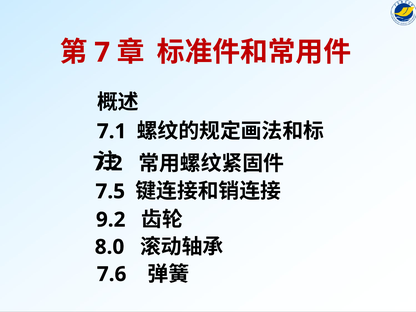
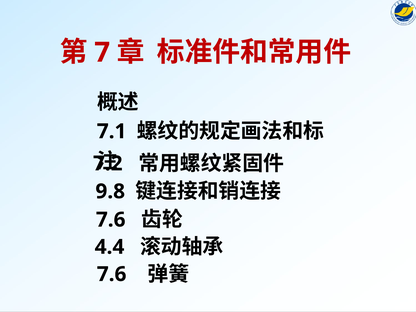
7.5: 7.5 -> 9.8 (110, 191)
9.2: 9.2 -> 7.6 (111, 220)
8.0: 8.0 -> 4.4 (110, 247)
